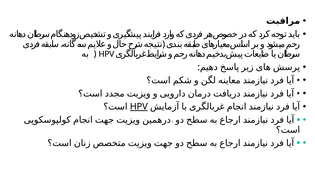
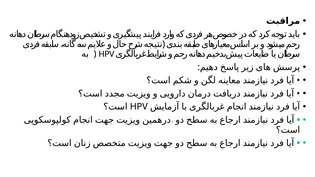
HPV underline: present -> none (139, 107)
